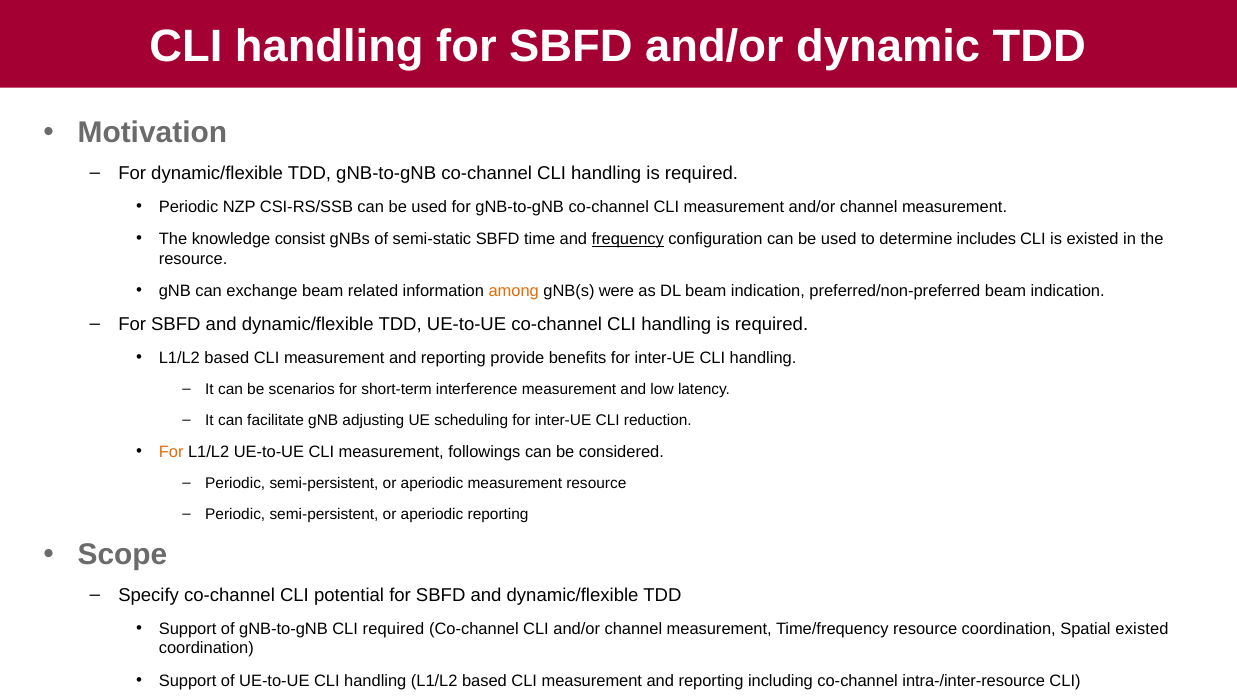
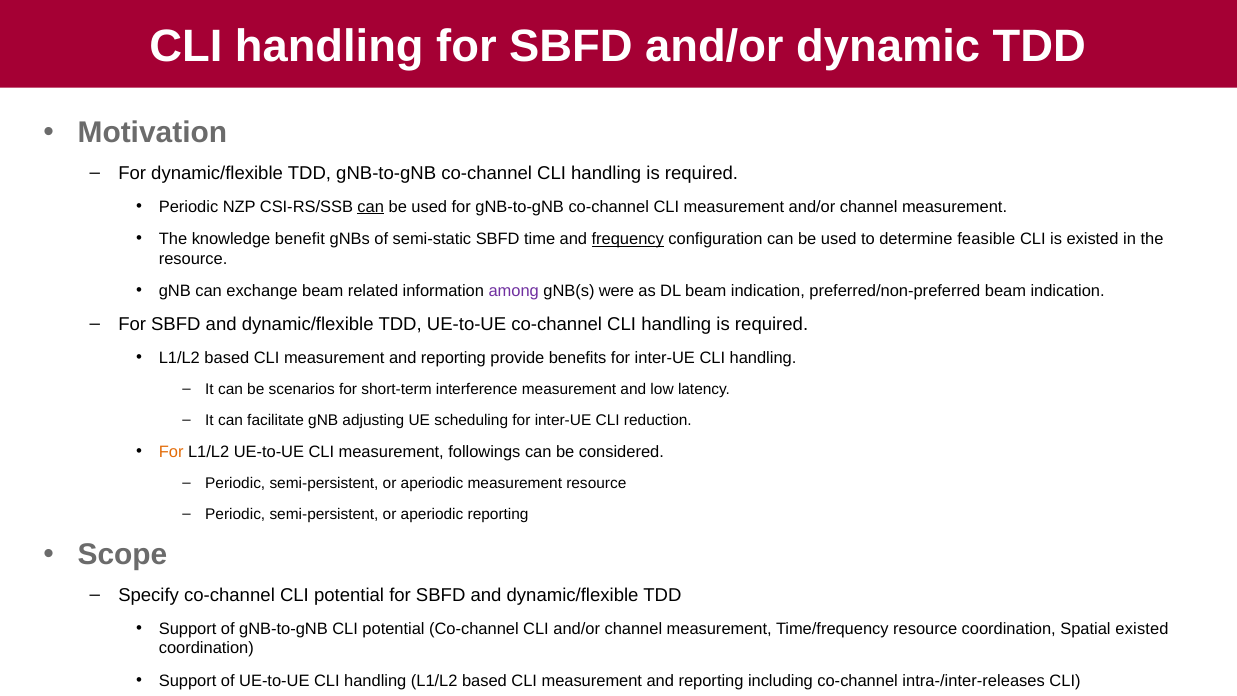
can underline: none -> present (371, 207)
consist: consist -> benefit (300, 239)
includes: includes -> feasible (986, 239)
among colour: orange -> purple (514, 291)
gNB-to-gNB CLI required: required -> potential (394, 628)
intra-/inter-resource: intra-/inter-resource -> intra-/inter-releases (974, 680)
